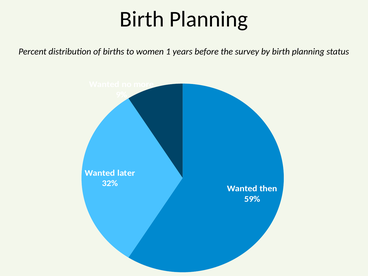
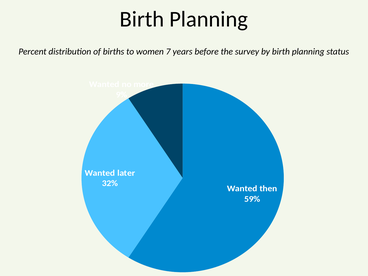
1: 1 -> 7 (168, 51)
